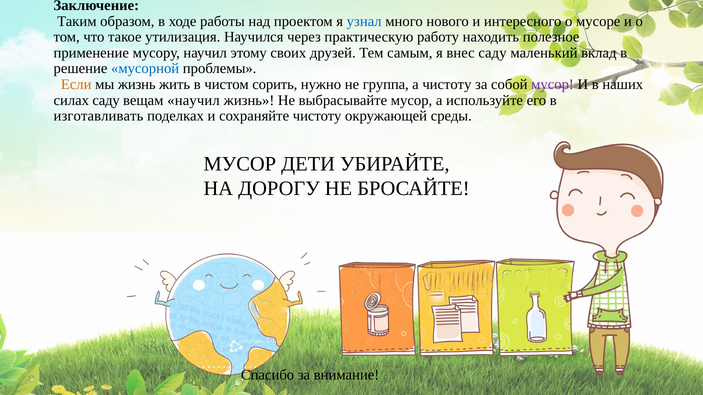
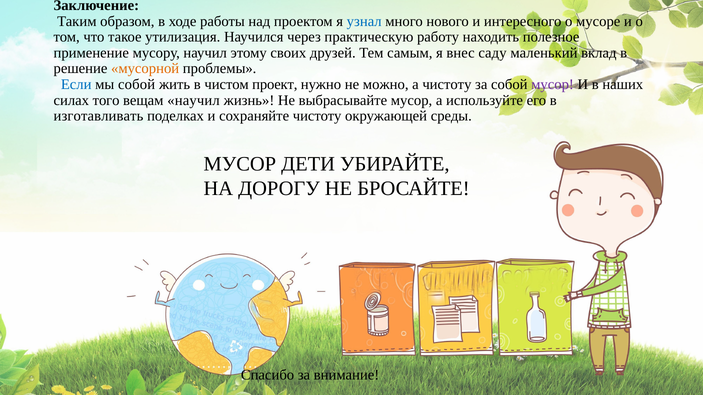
мусорной colour: blue -> orange (145, 69)
Если colour: orange -> blue (76, 85)
мы жизнь: жизнь -> собой (137, 85)
сорить: сорить -> проект (275, 85)
группа: группа -> можно (386, 85)
силах саду: саду -> того (106, 100)
